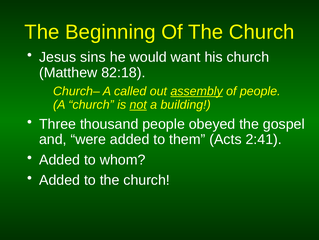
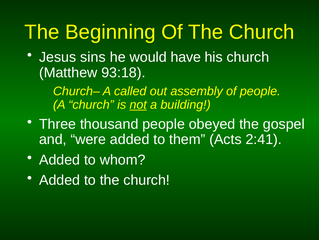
want: want -> have (186, 57)
82:18: 82:18 -> 93:18 (123, 72)
assembly underline: present -> none (197, 91)
